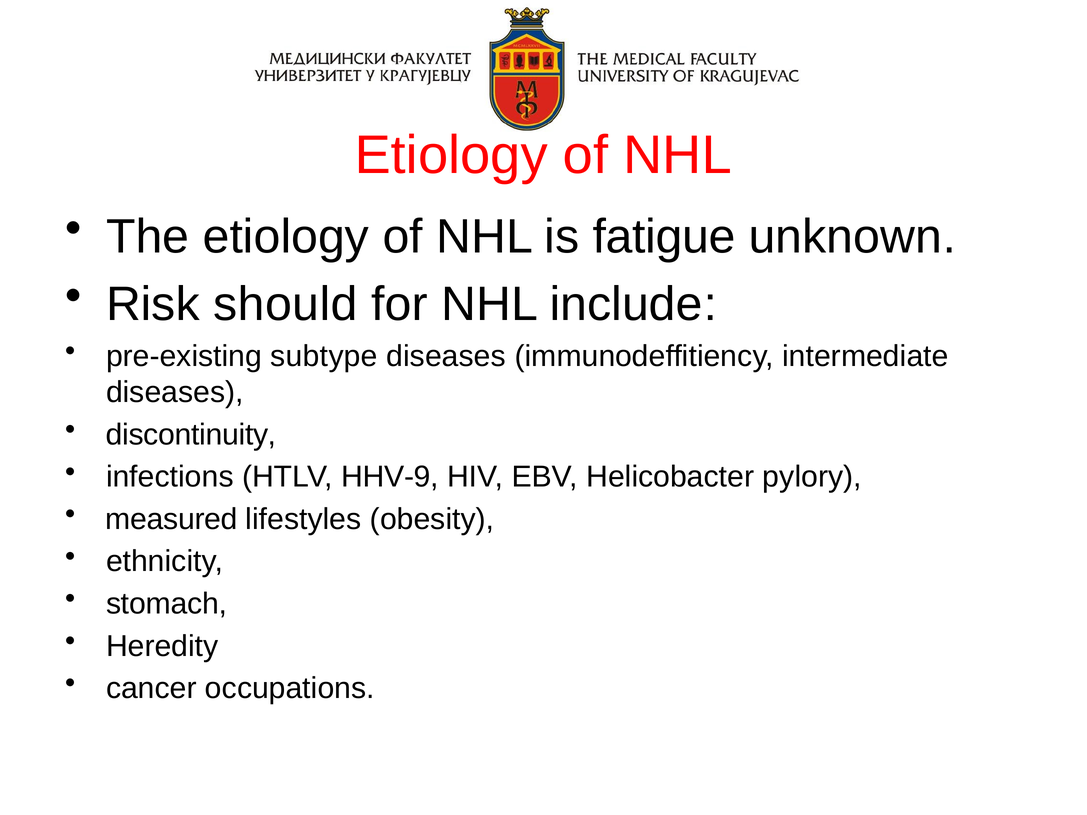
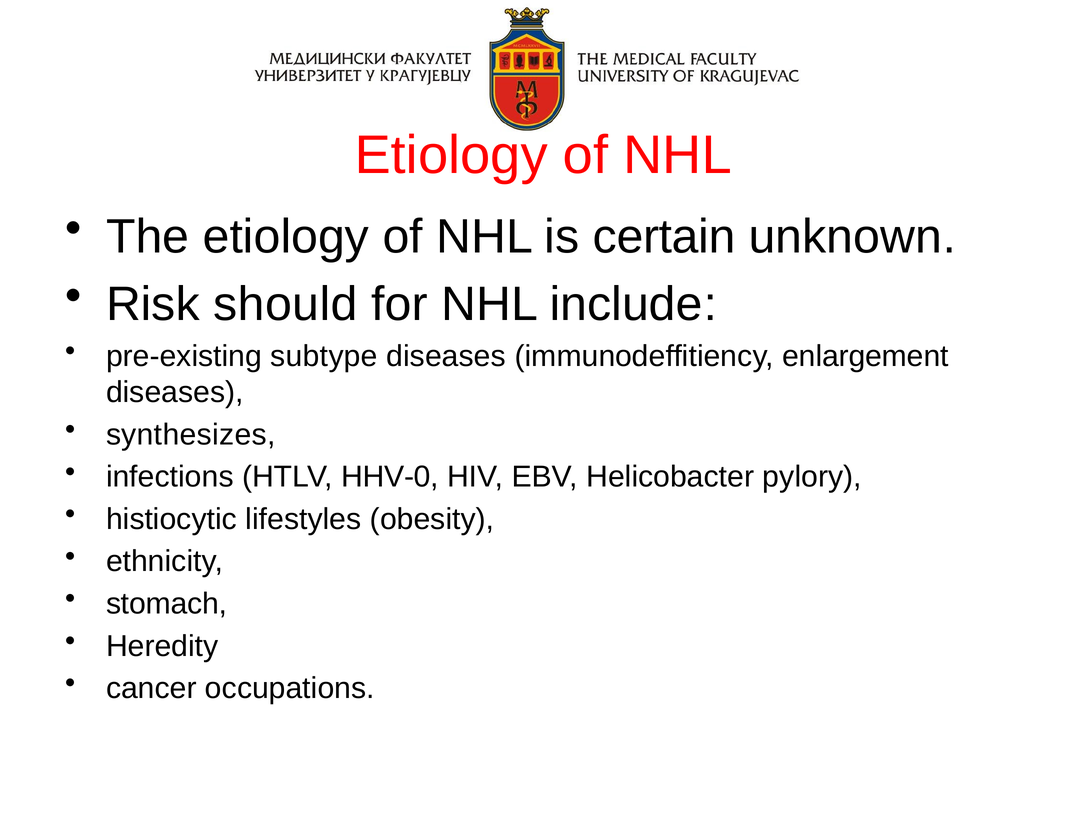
fatigue: fatigue -> certain (664, 237)
intermediate: intermediate -> enlargement (865, 356)
discontinuity: discontinuity -> synthesizes (191, 435)
HHV-9: HHV-9 -> HHV-0 (390, 477)
measured: measured -> histiocytic (171, 519)
